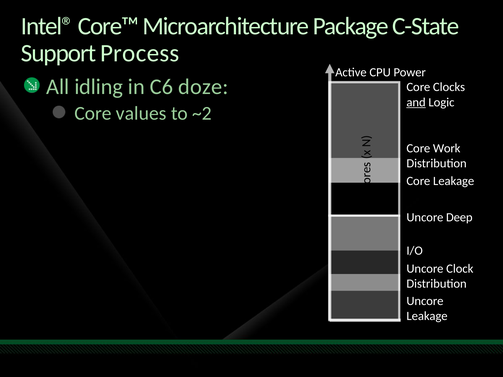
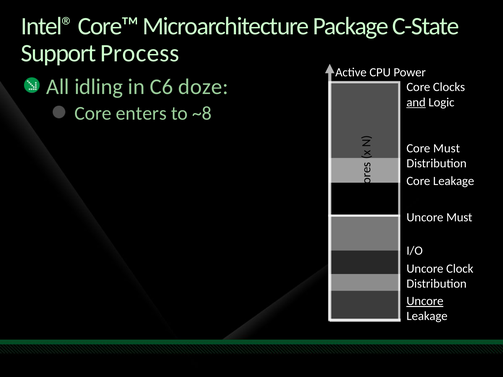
values: values -> enters (141, 113)
~2: ~2 -> ~8 (202, 113)
Core Work: Work -> Must (447, 148)
Uncore Deep: Deep -> Must (459, 218)
Uncore underline: none -> present (425, 301)
